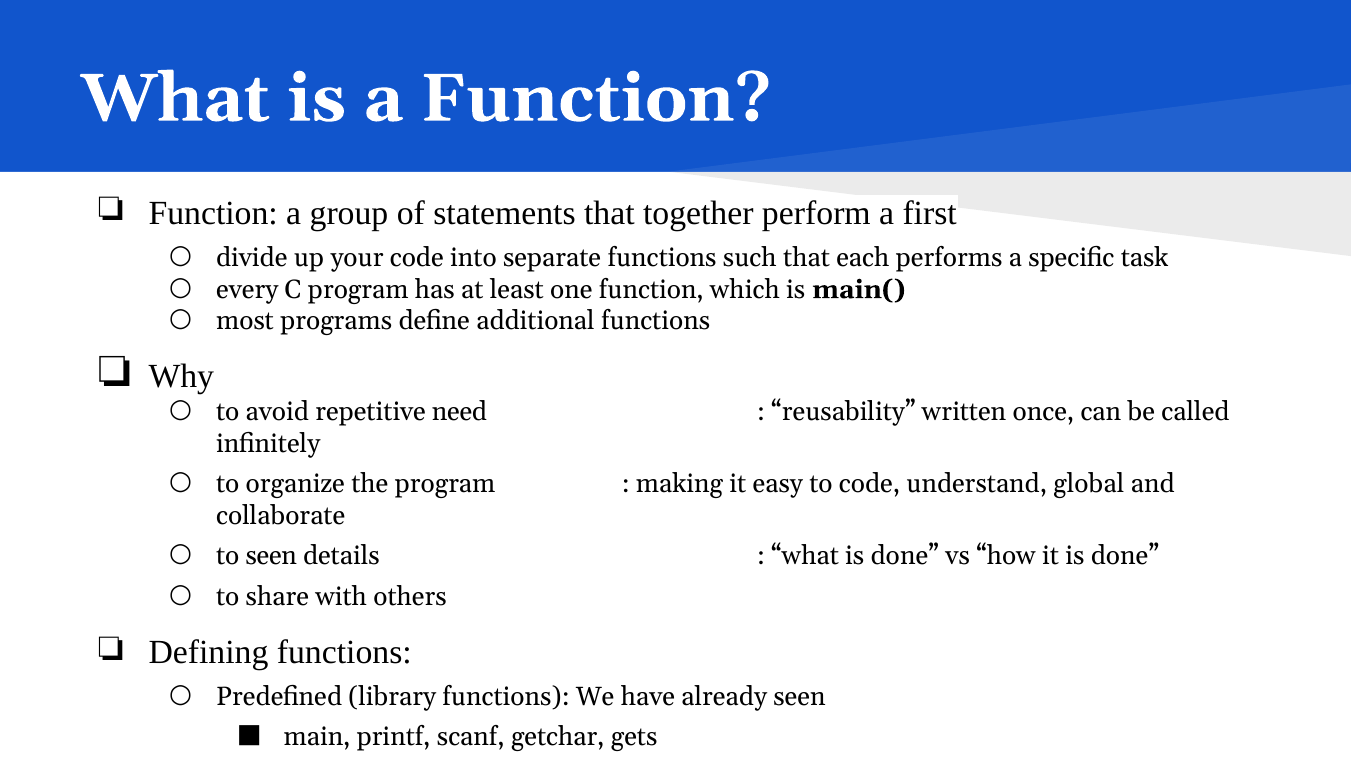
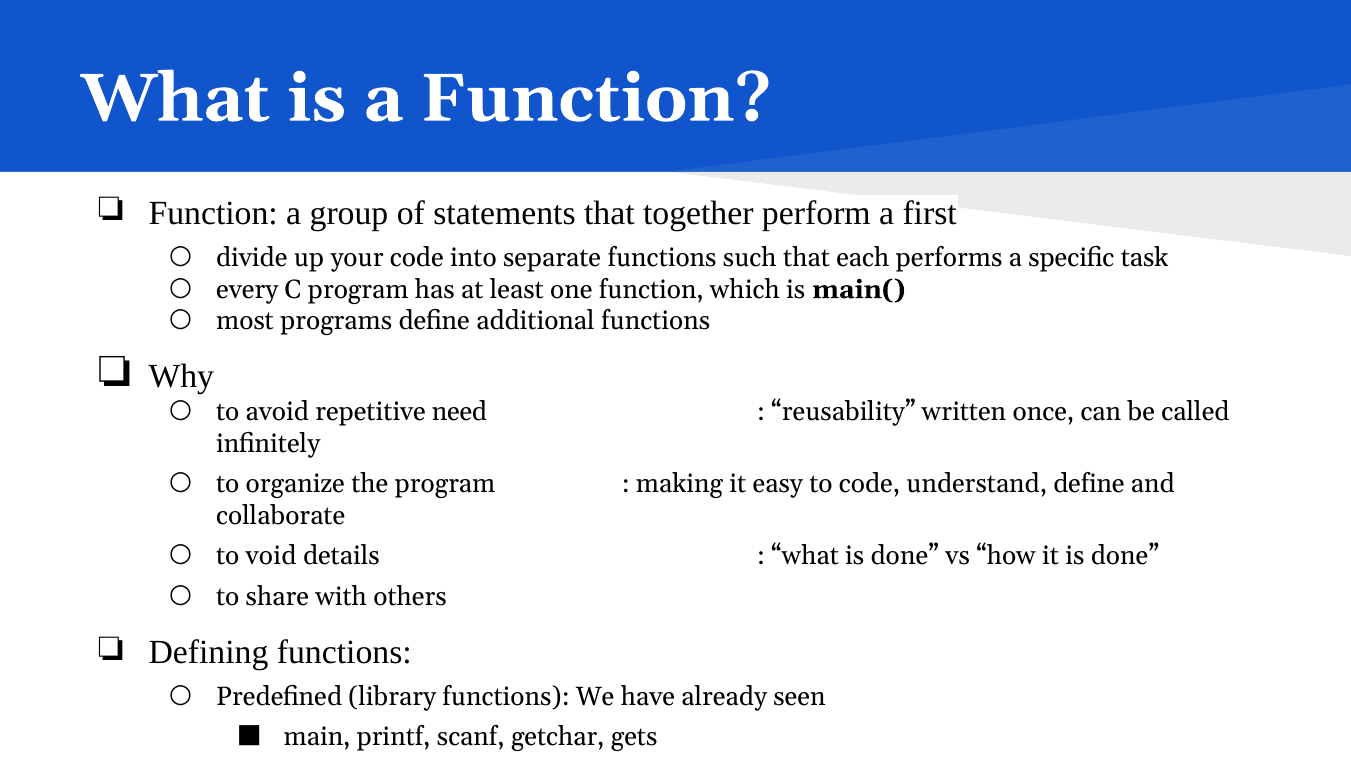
understand global: global -> define (1089, 484)
to seen: seen -> void (271, 556)
